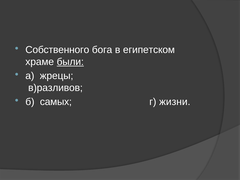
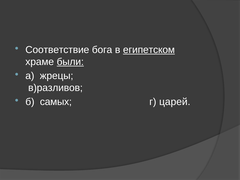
Собственного: Собственного -> Соответствие (57, 50)
египетском underline: none -> present (149, 50)
жизни: жизни -> царей (175, 102)
